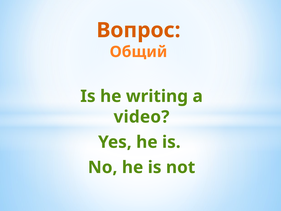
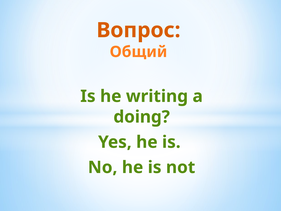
video: video -> doing (142, 117)
